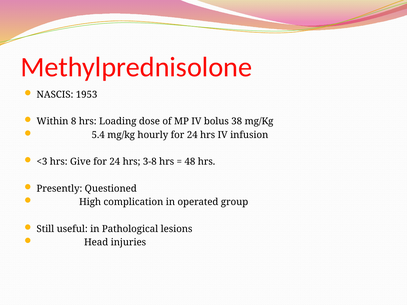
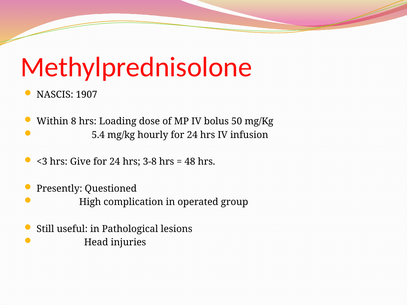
1953: 1953 -> 1907 (87, 95)
38: 38 -> 50 (237, 122)
